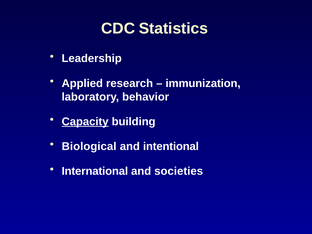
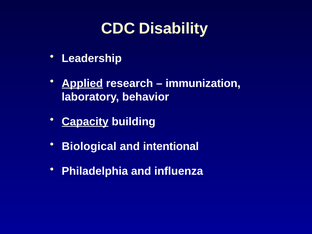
Statistics: Statistics -> Disability (173, 28)
Applied underline: none -> present (82, 83)
International: International -> Philadelphia (95, 171)
societies: societies -> influenza (179, 171)
